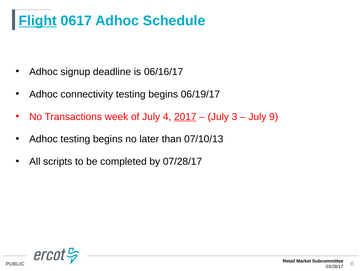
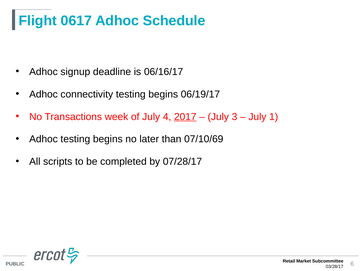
Flight underline: present -> none (38, 21)
9: 9 -> 1 (274, 117)
07/10/13: 07/10/13 -> 07/10/69 (204, 139)
